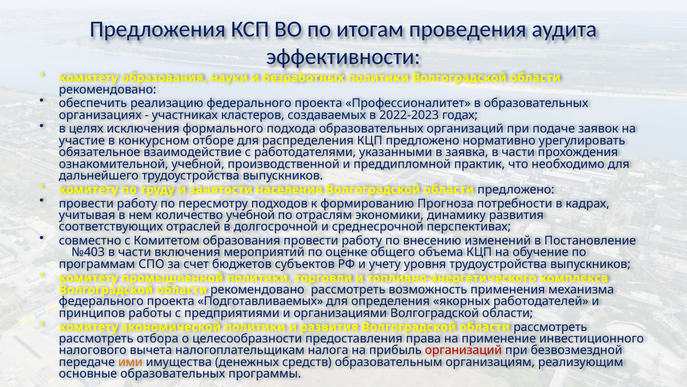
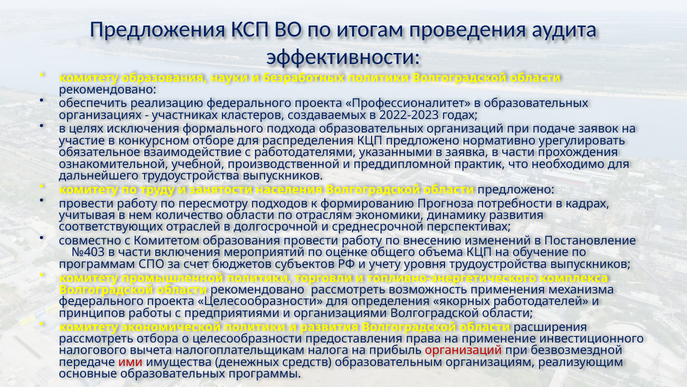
количество учебной: учебной -> области (250, 215)
проекта Подготавливаемых: Подготавливаемых -> Целесообразности (260, 301)
области рассмотреть: рассмотреть -> расширения (550, 327)
ими colour: orange -> red (130, 362)
